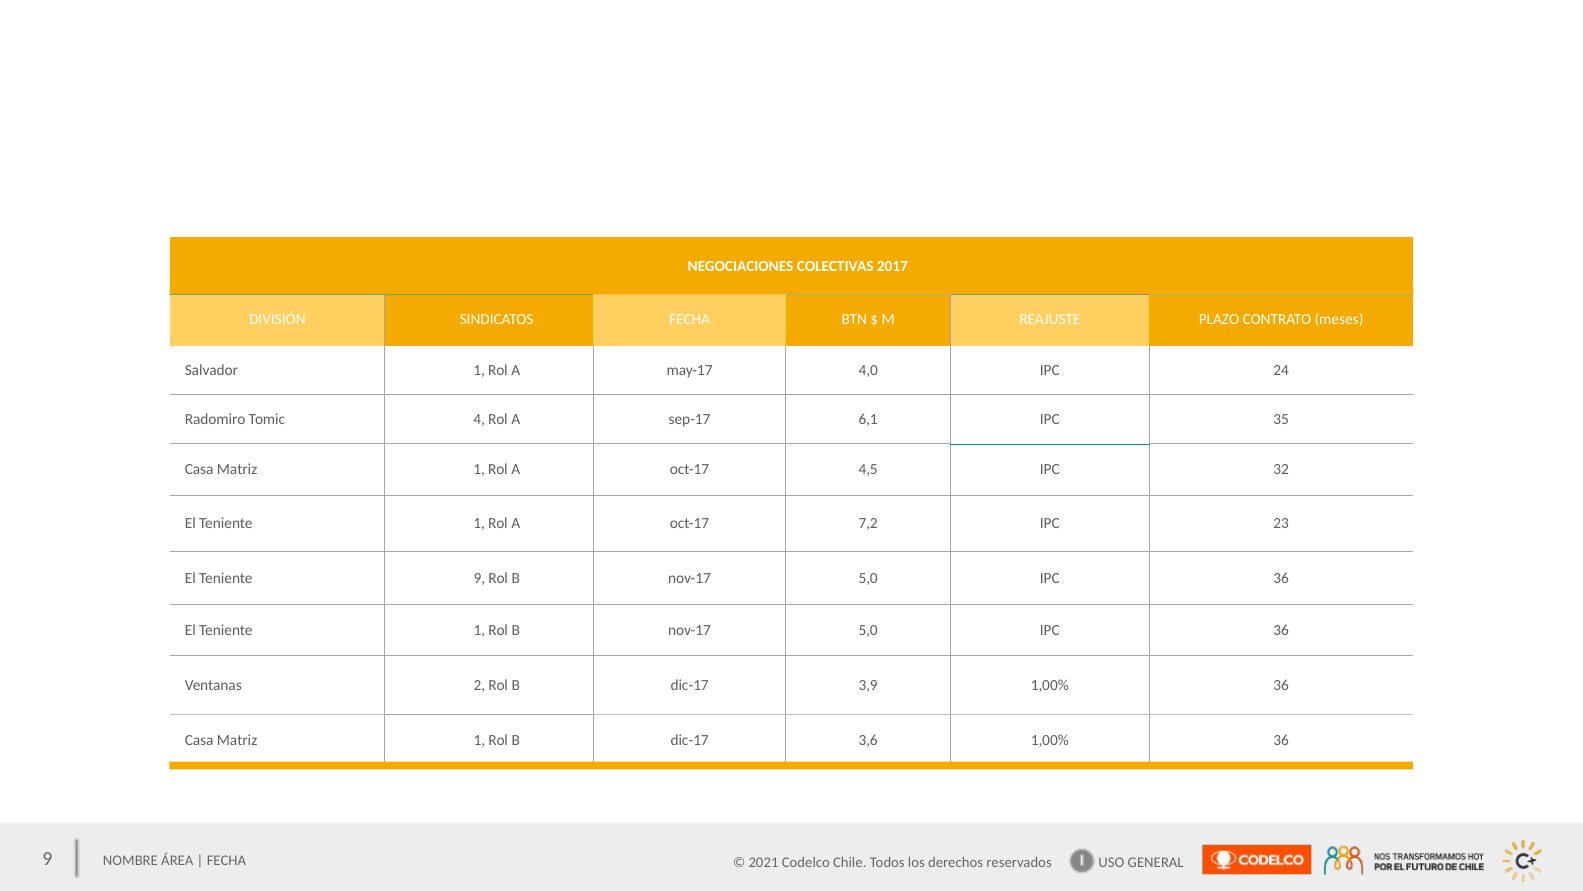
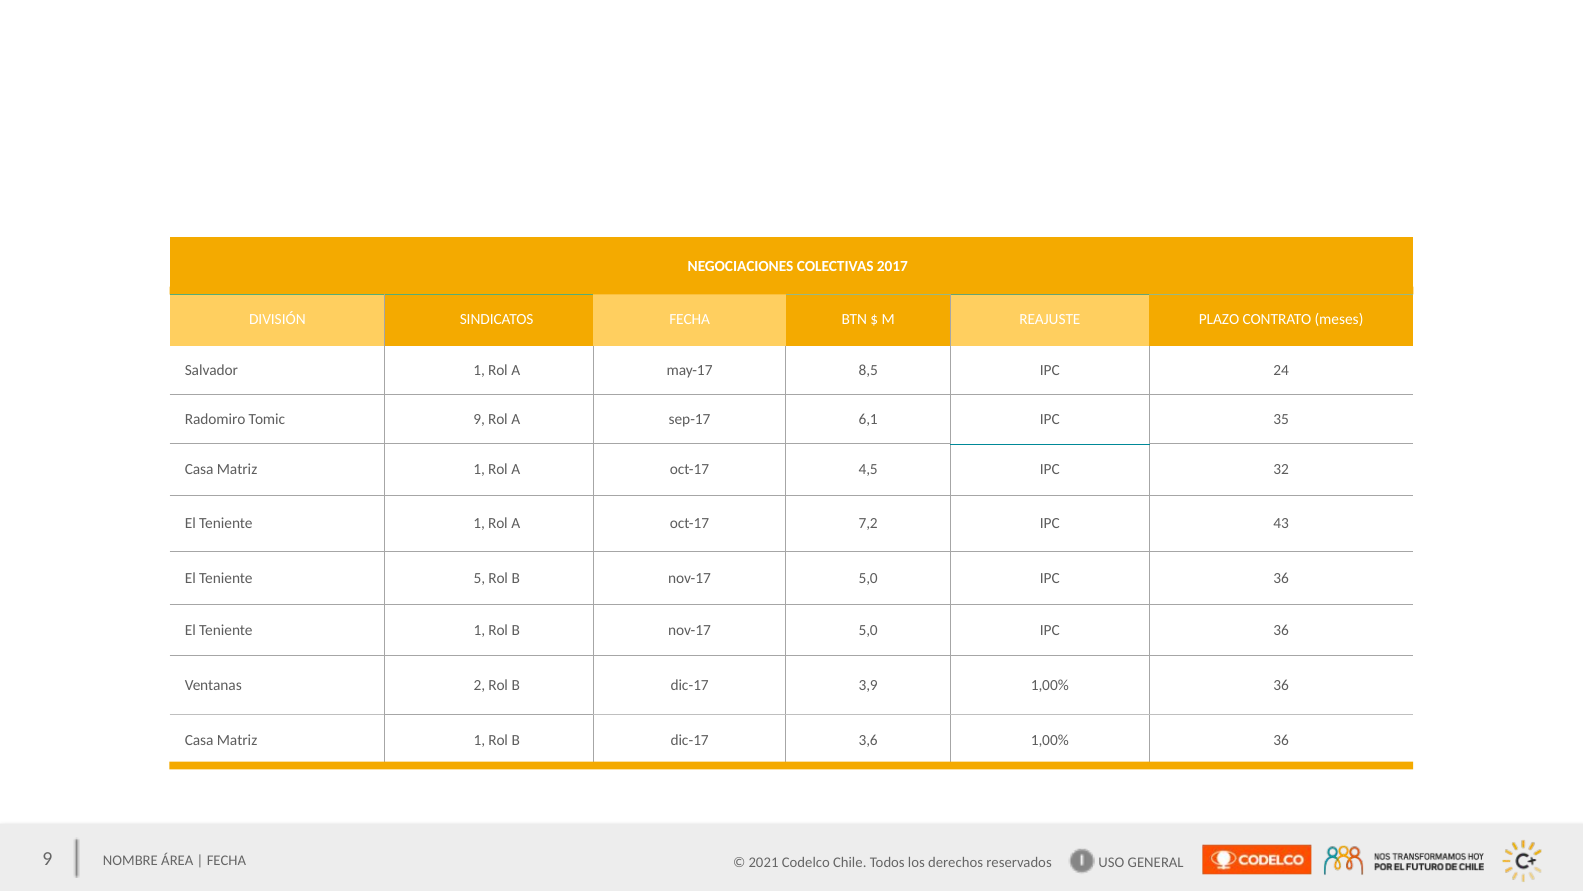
4,0: 4,0 -> 8,5 (868, 370)
Tomic 4: 4 -> 9 (479, 419)
23: 23 -> 43 (1281, 523)
Teniente 9: 9 -> 5 (479, 578)
